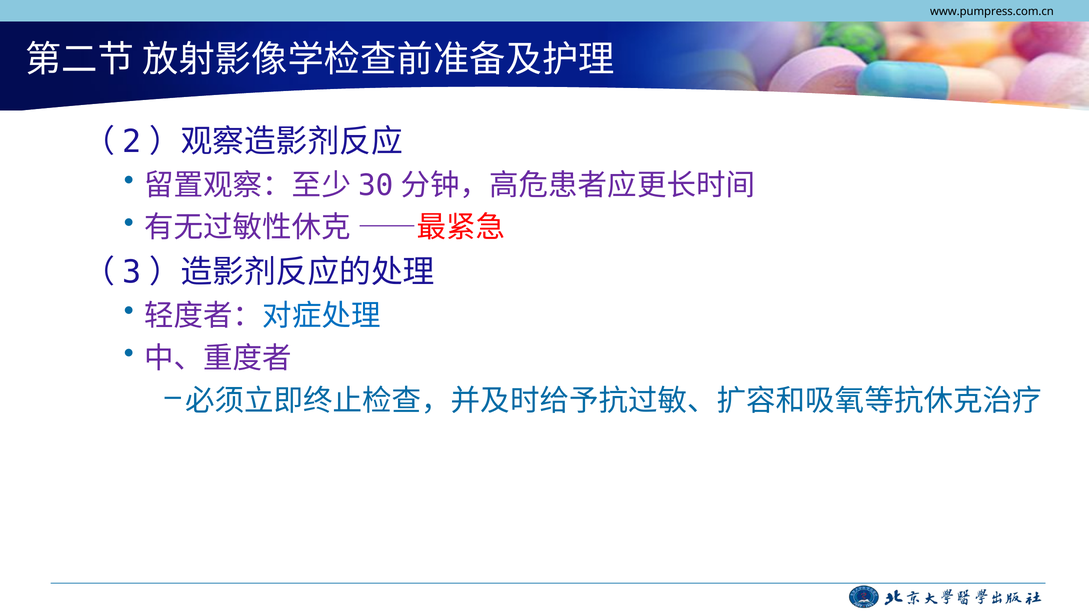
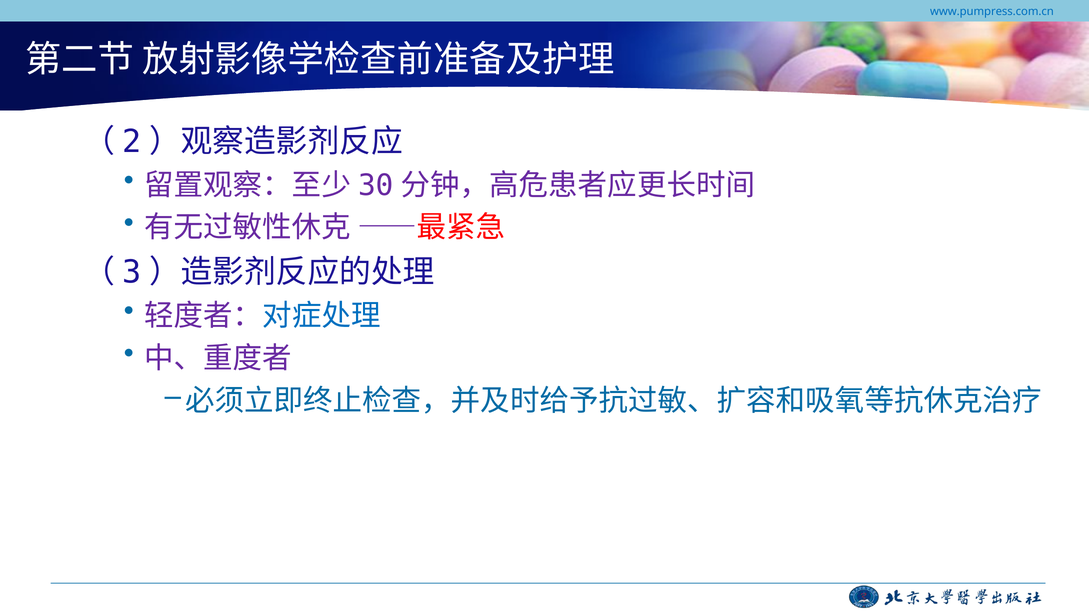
www.pumpress.com.cn colour: black -> blue (992, 12)
